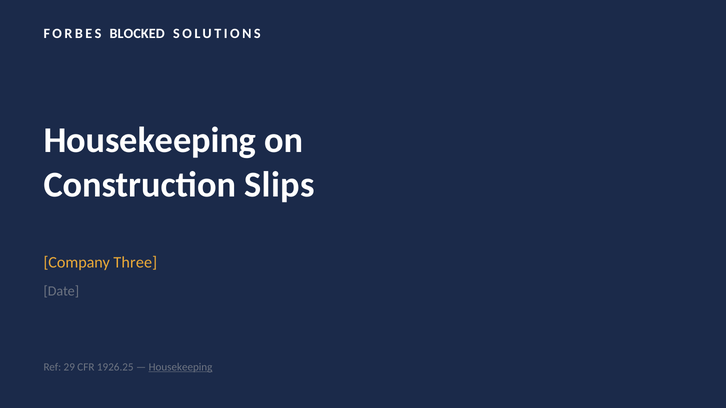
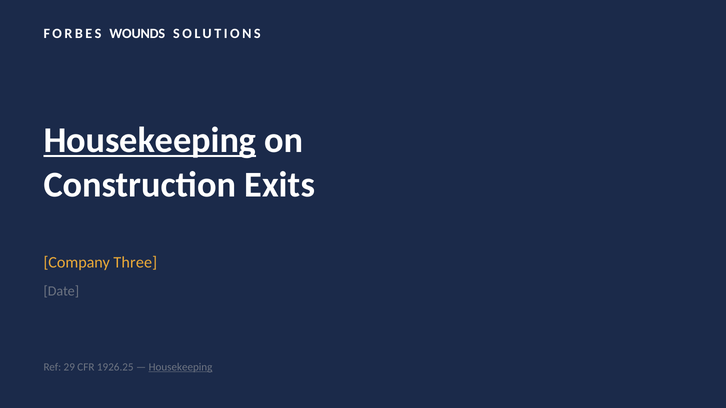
BLOCKED: BLOCKED -> WOUNDS (137, 34)
Housekeeping underline: none -> present (150, 140)
Slips: Slips -> Exits (280, 185)
